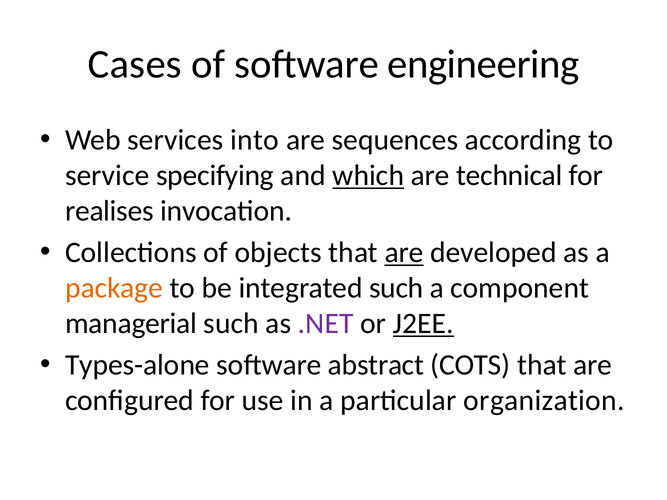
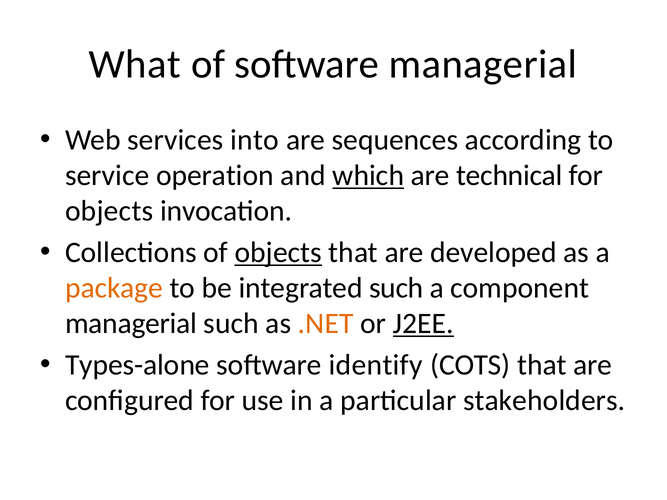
Cases: Cases -> What (135, 65)
software engineering: engineering -> managerial (483, 65)
specifying: specifying -> operation (215, 176)
realises: realises -> objects (109, 211)
objects underline: none -> present (278, 253)
are underline: present -> none (404, 253)
.NET colour: purple -> orange (326, 324)
abstract: abstract -> identify (376, 365)
organization: organization -> stakeholders (544, 401)
